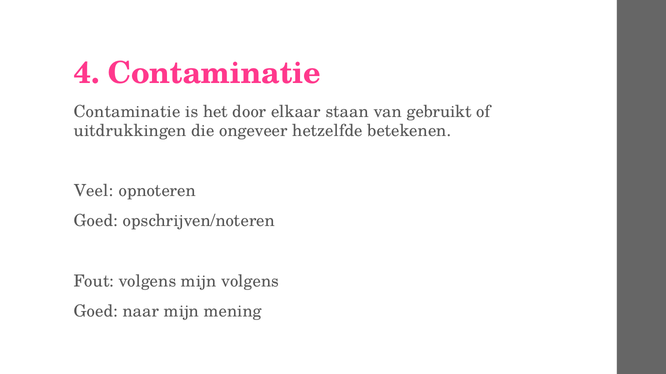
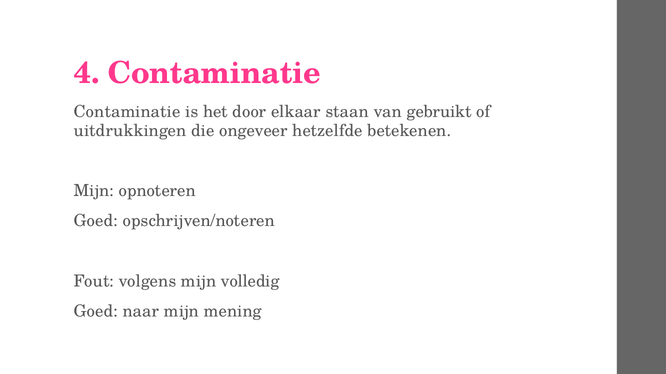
Veel: Veel -> Mijn (94, 191)
mijn volgens: volgens -> volledig (250, 281)
